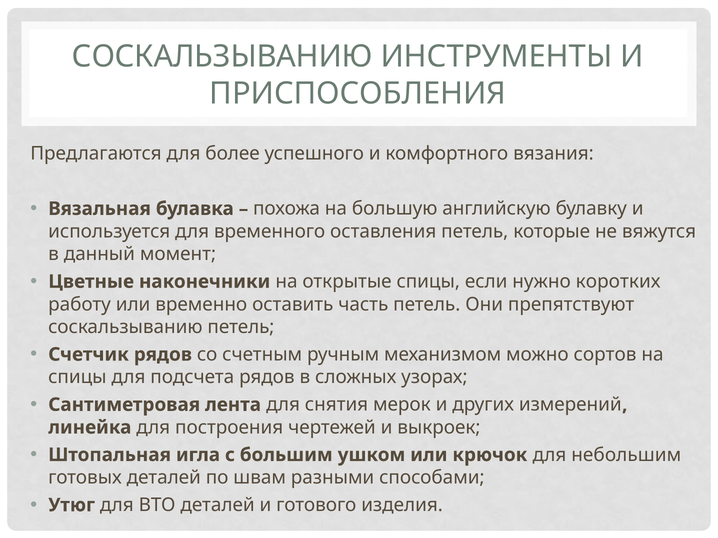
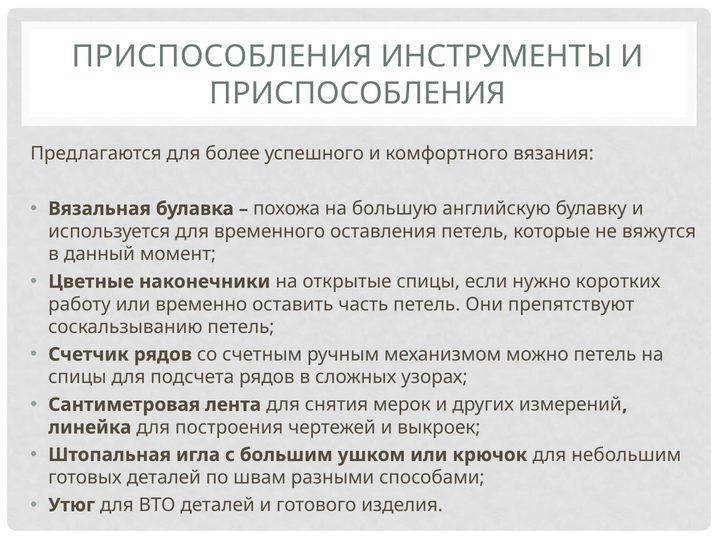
СОСКАЛЬЗЫВАНИЮ: СОСКАЛЬЗЫВАНИЮ -> ПРИСПОСОБЛЕНИЯ (222, 56)
можно сортов: сортов -> петель (605, 355)
